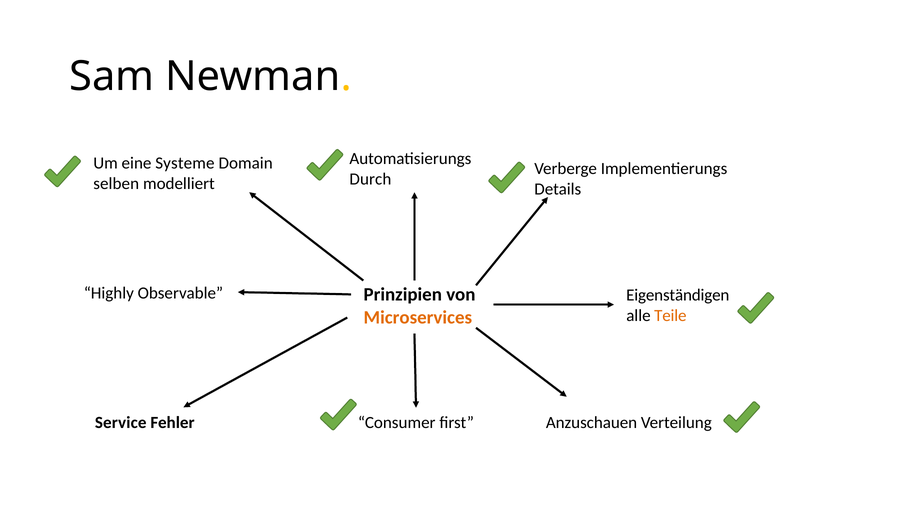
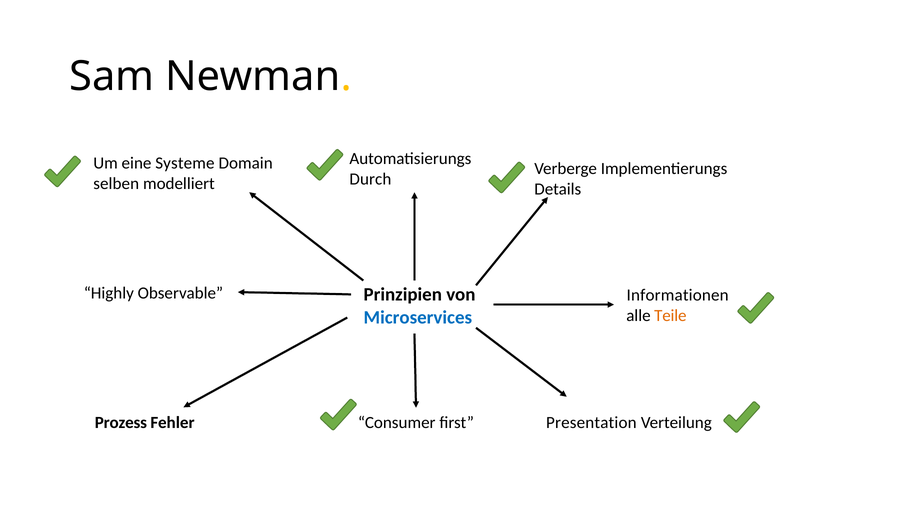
Eigenständigen: Eigenständigen -> Informationen (678, 295)
Microservices colour: orange -> blue (418, 318)
Service: Service -> Prozess (121, 423)
Anzuschauen: Anzuschauen -> Presentation (591, 423)
